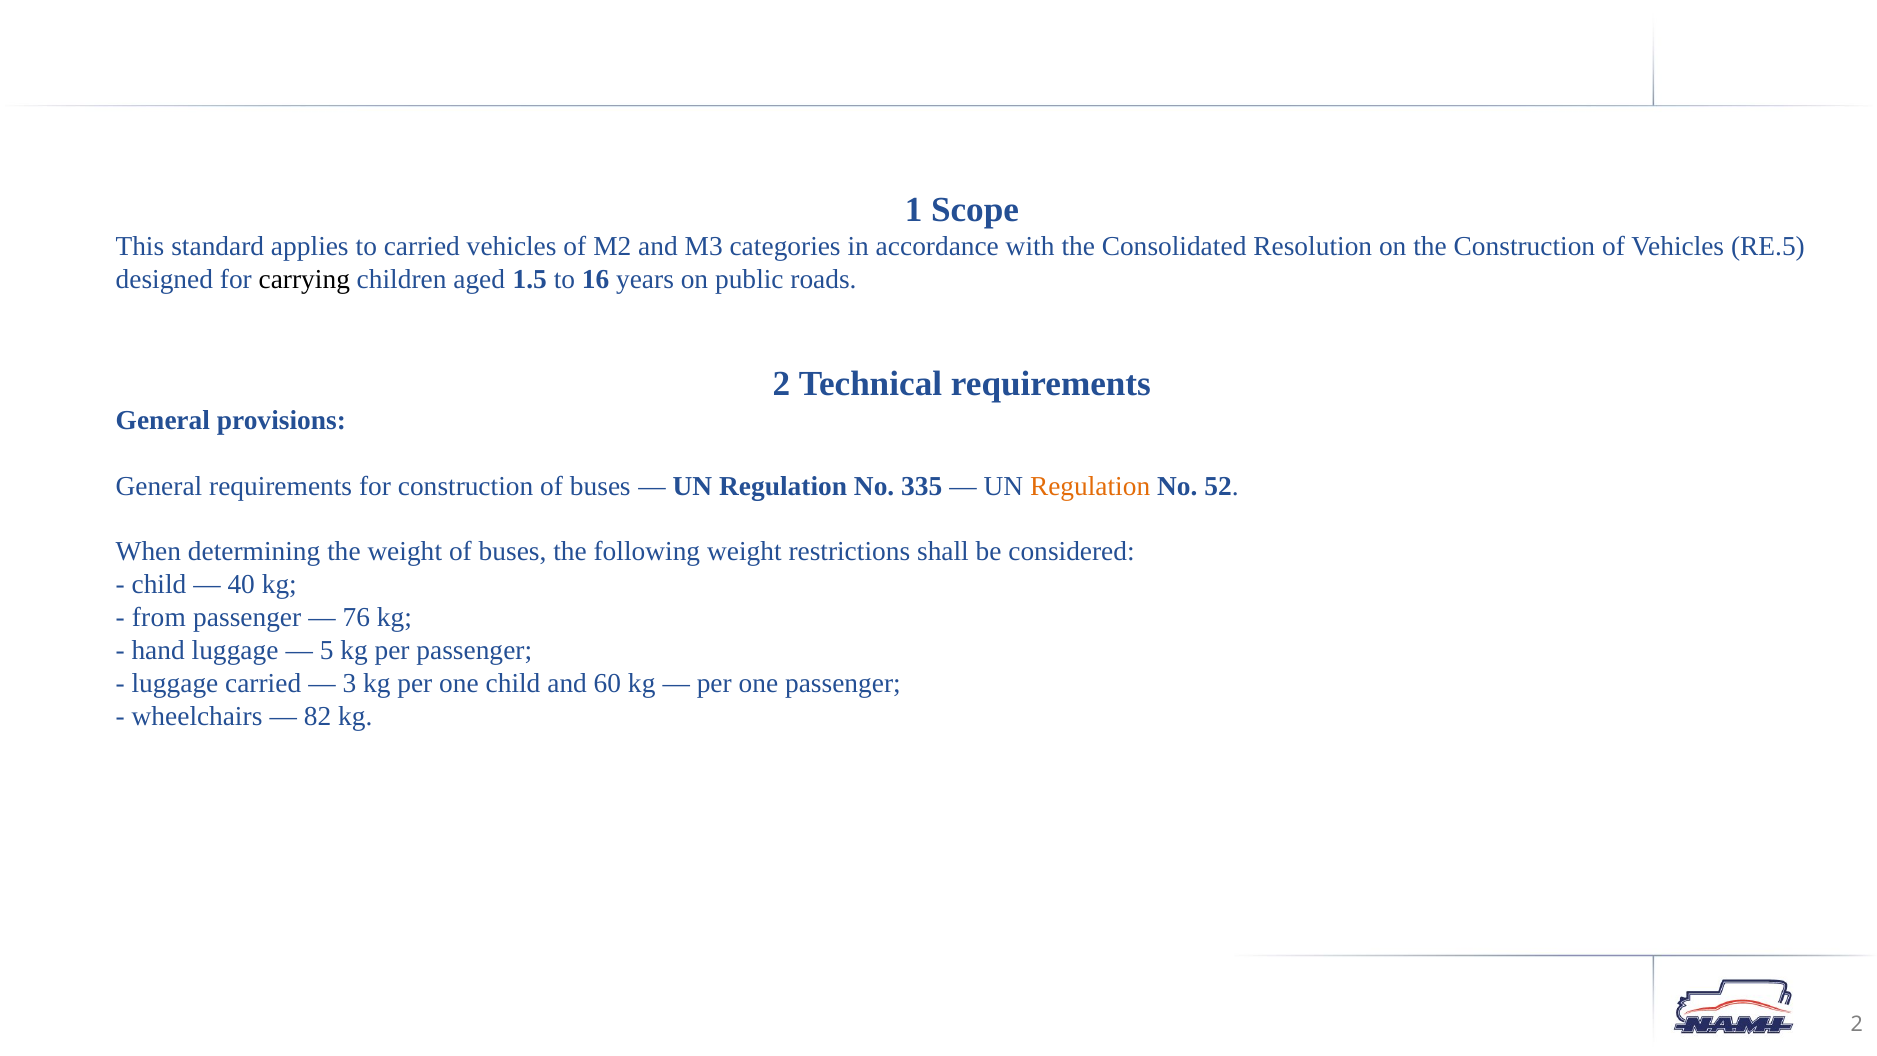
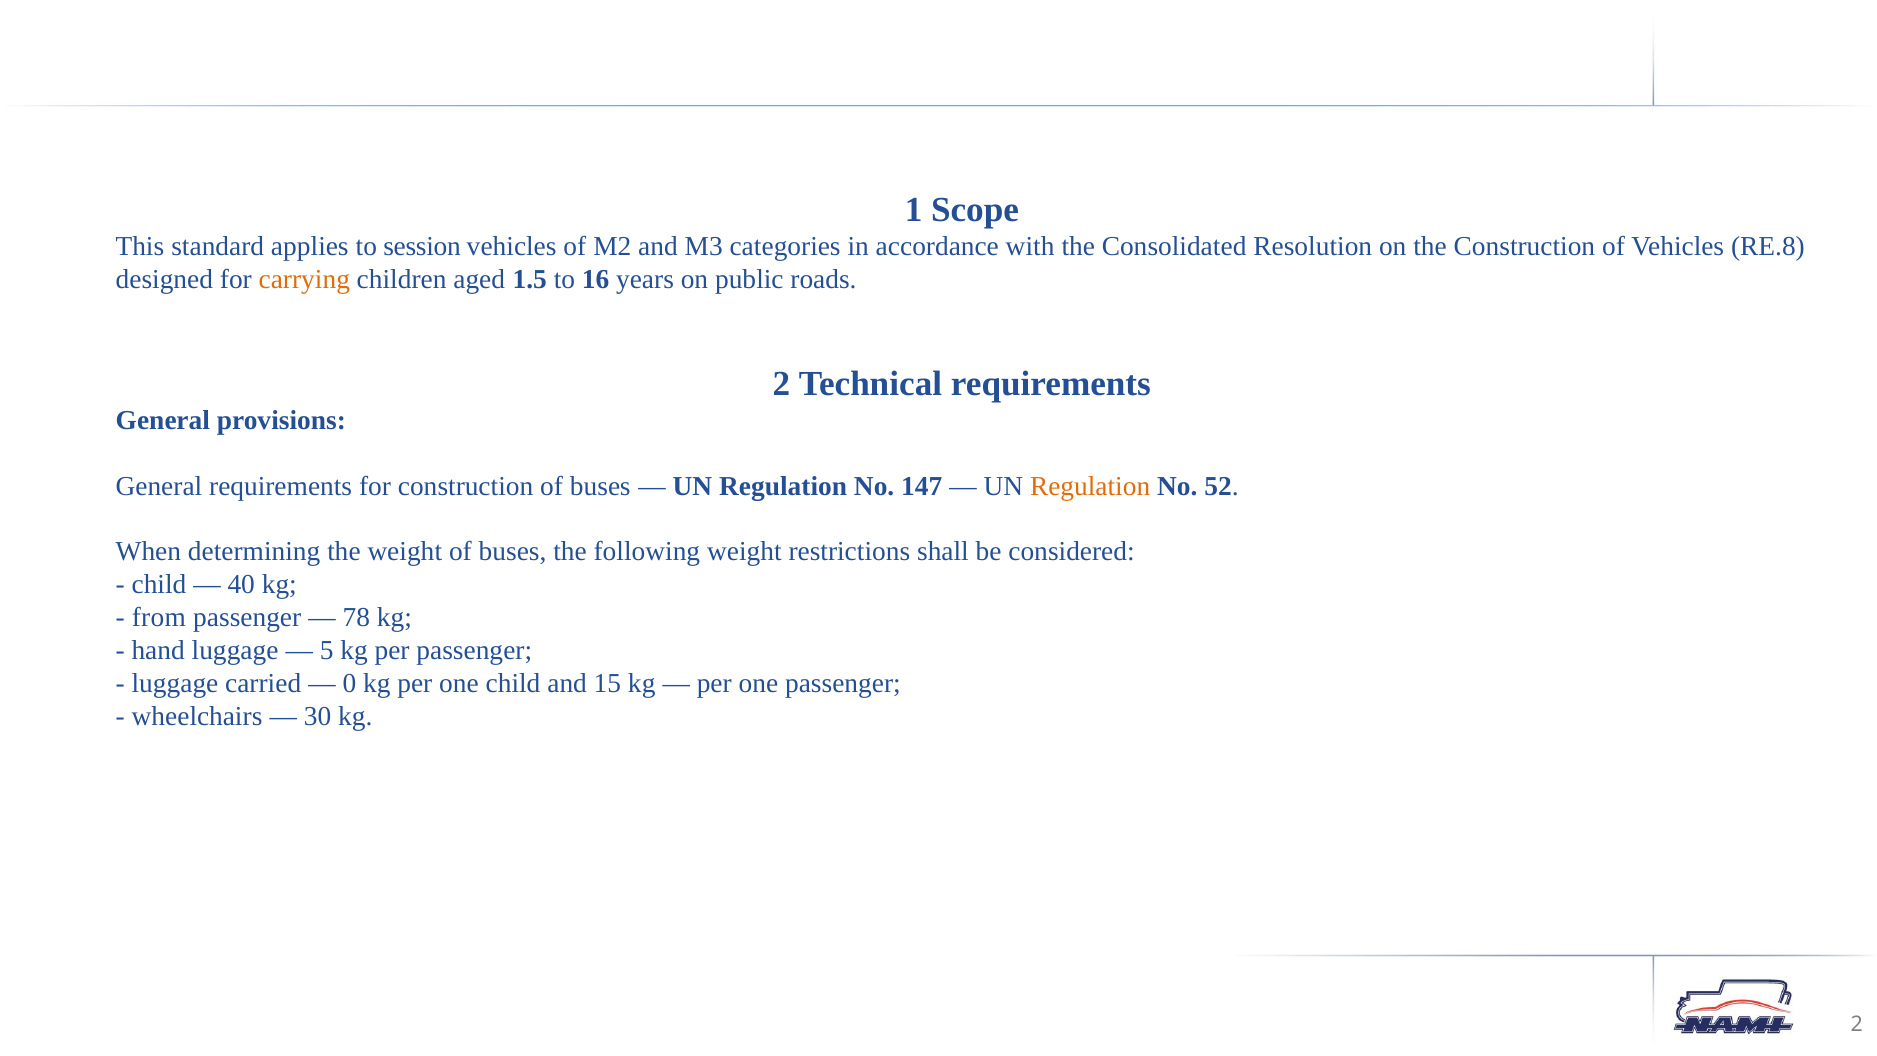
to carried: carried -> session (422, 247)
RE.5: RE.5 -> RE.8 (1768, 247)
carrying colour: black -> orange (304, 279)
335: 335 -> 147 (922, 486)
76: 76 -> 78 (356, 618)
3: 3 -> 0 (349, 683)
60: 60 -> 15 (607, 683)
82: 82 -> 30 (318, 716)
